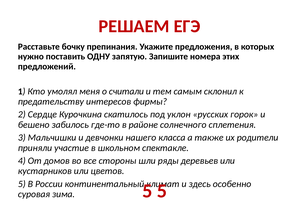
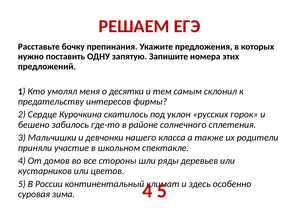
считали: считали -> десятки (126, 91)
зима 5: 5 -> 4 (147, 191)
